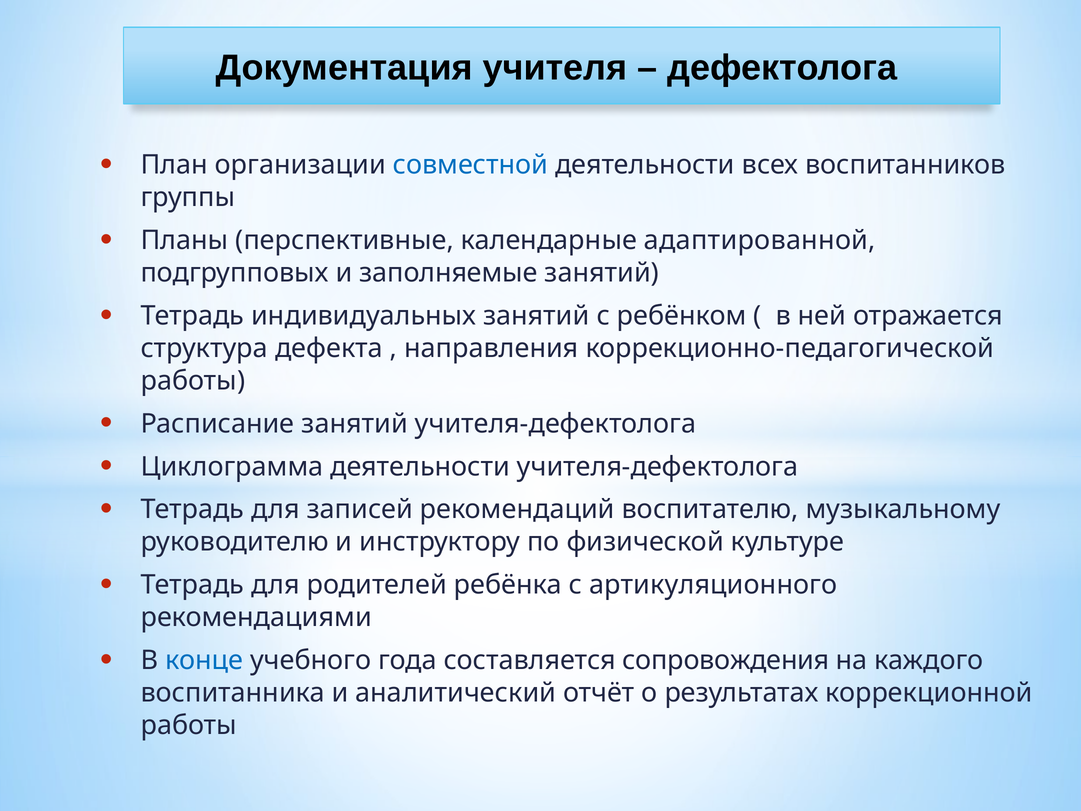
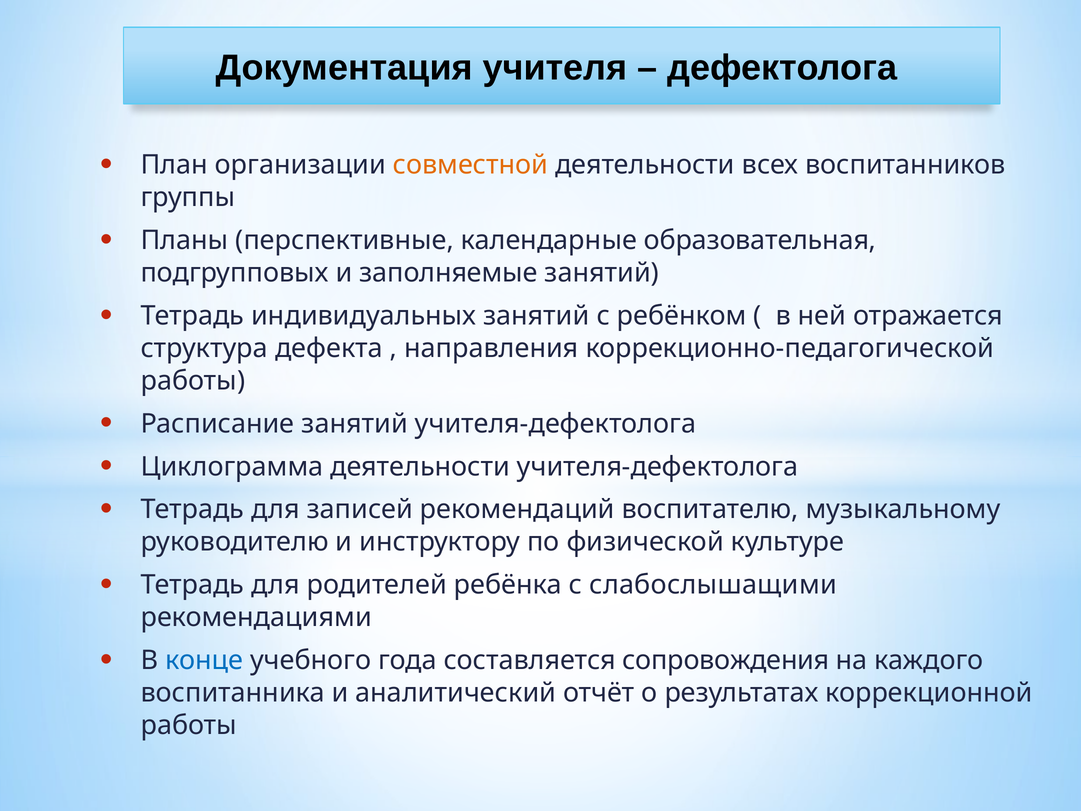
совместной colour: blue -> orange (470, 165)
адаптированной: адаптированной -> образовательная (760, 240)
артикуляционного: артикуляционного -> слабослышащими (713, 585)
